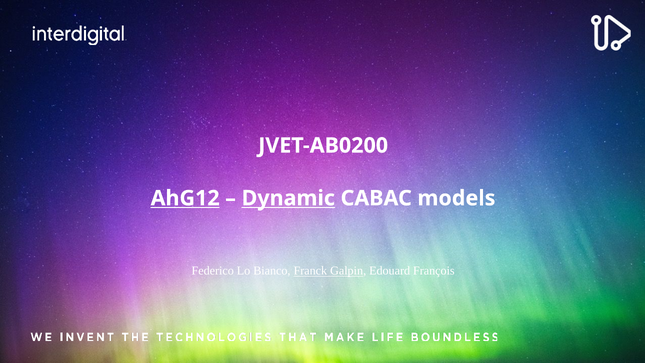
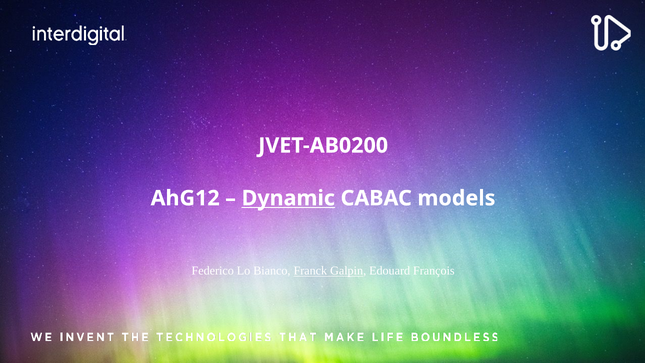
AhG12 underline: present -> none (185, 198)
